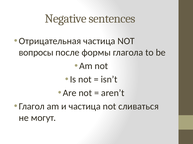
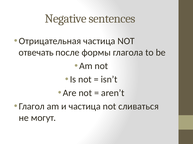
вопросы: вопросы -> отвечать (36, 53)
